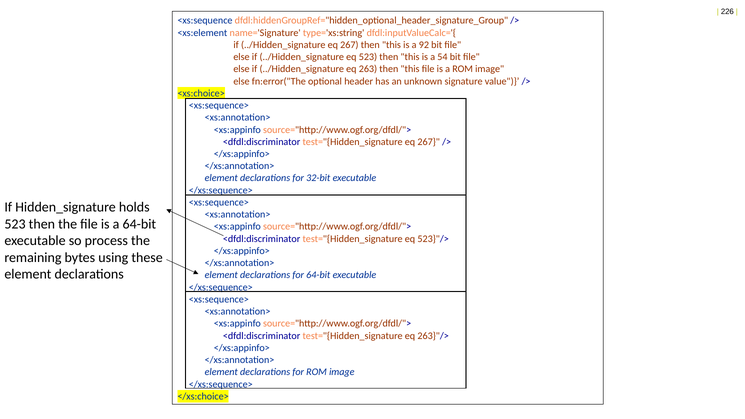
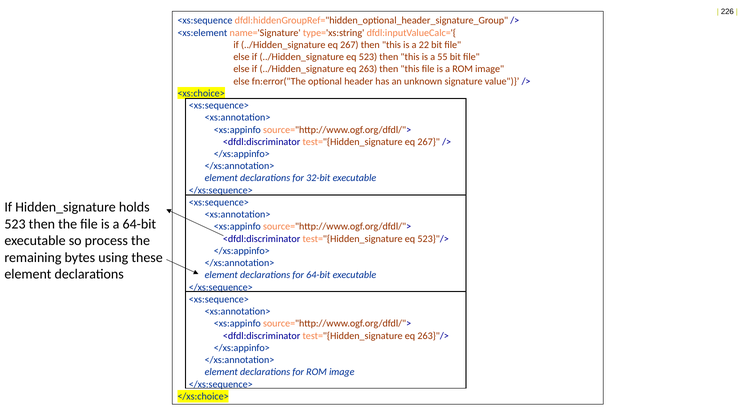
92: 92 -> 22 (424, 45)
54: 54 -> 55 (442, 57)
